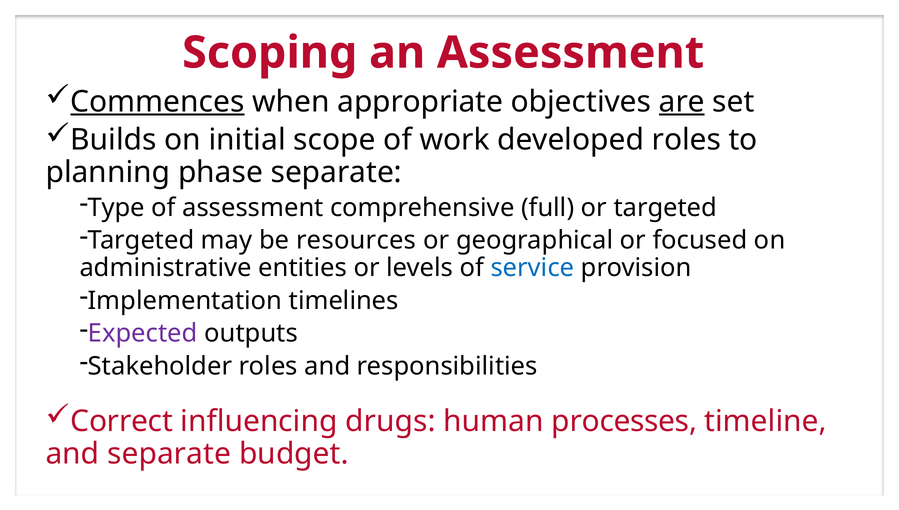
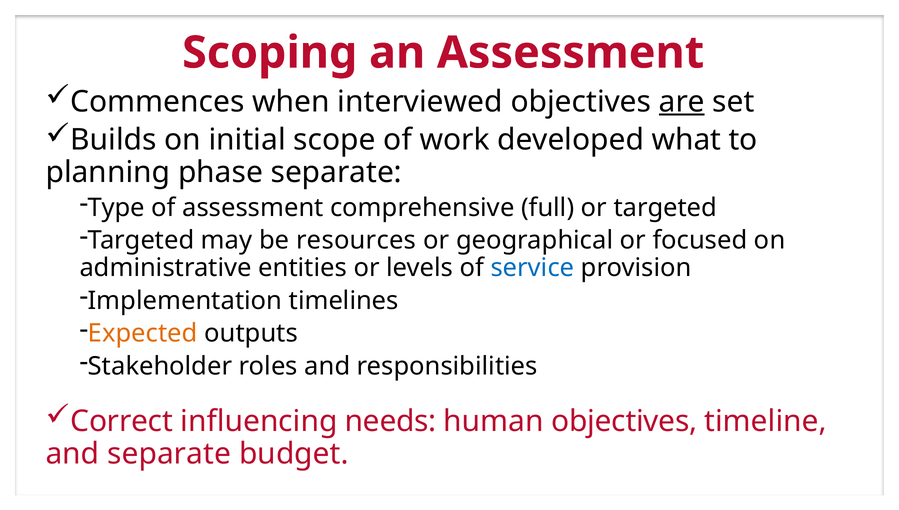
Commences underline: present -> none (157, 102)
appropriate: appropriate -> interviewed (420, 102)
developed roles: roles -> what (686, 140)
Expected colour: purple -> orange (143, 333)
drugs: drugs -> needs (391, 421)
human processes: processes -> objectives (624, 421)
